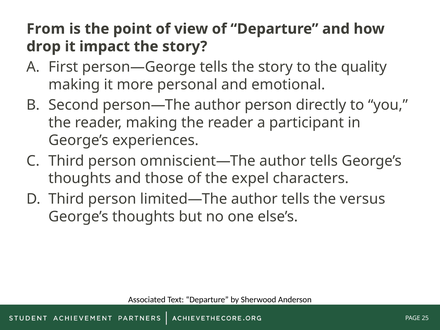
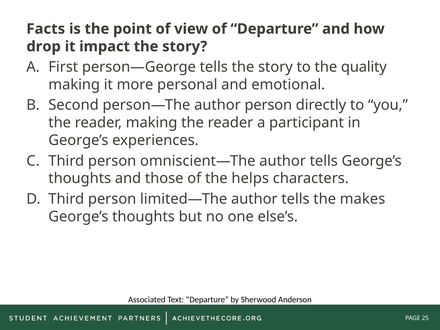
From: From -> Facts (46, 29)
expel: expel -> helps (250, 178)
versus: versus -> makes (363, 199)
